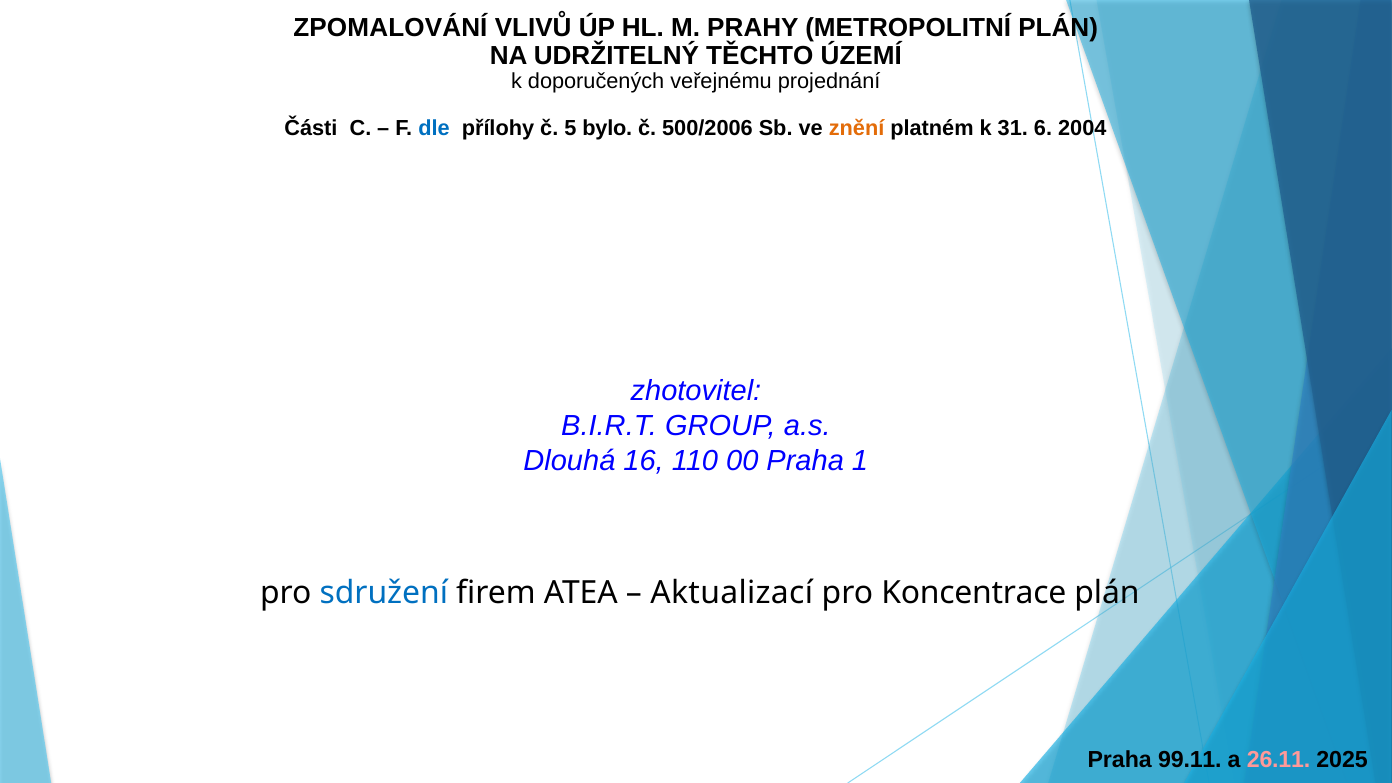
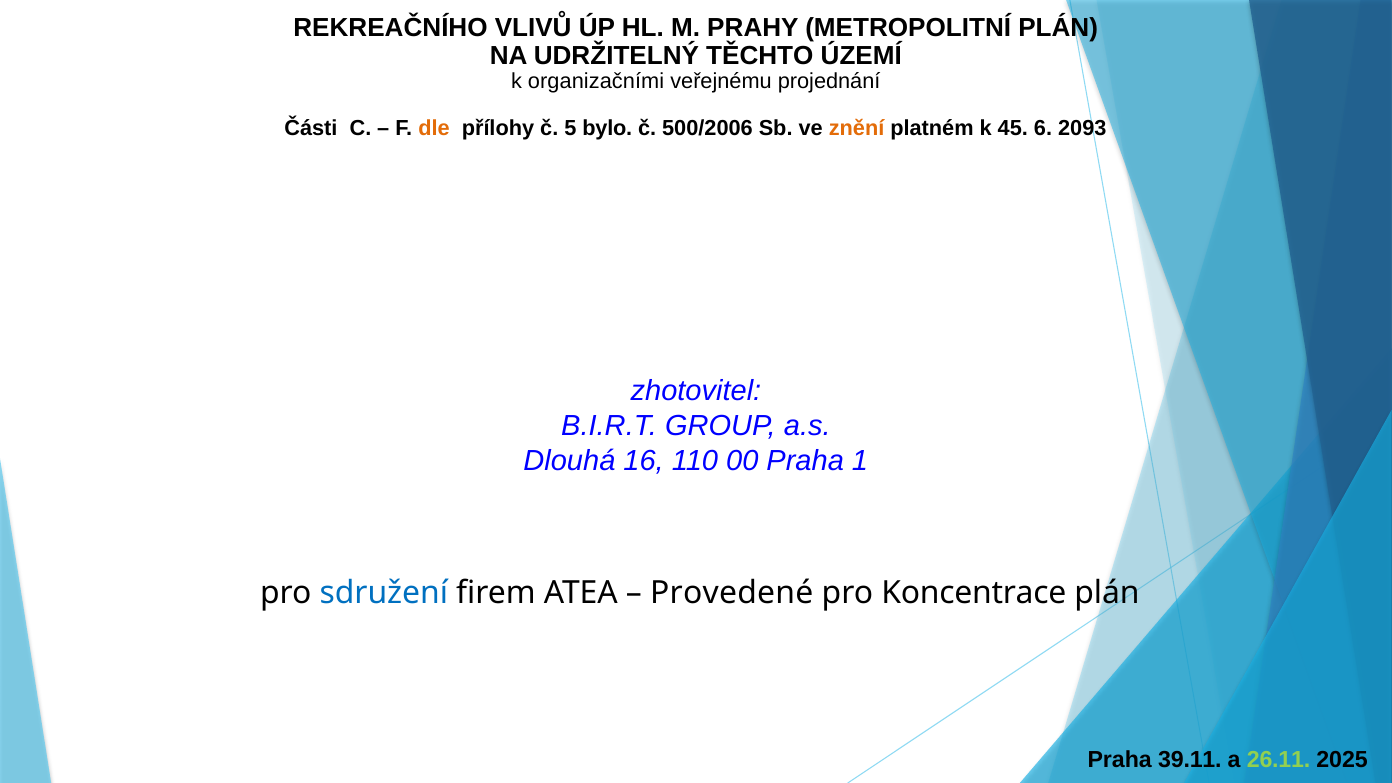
ZPOMALOVÁNÍ: ZPOMALOVÁNÍ -> REKREAČNÍHO (391, 28)
doporučených: doporučených -> organizačními (596, 81)
dle colour: blue -> orange (434, 128)
31: 31 -> 45 (1013, 128)
2004: 2004 -> 2093 (1082, 128)
Aktualizací: Aktualizací -> Provedené (732, 593)
99.11: 99.11 -> 39.11 (1190, 760)
26.11 colour: pink -> light green (1279, 760)
